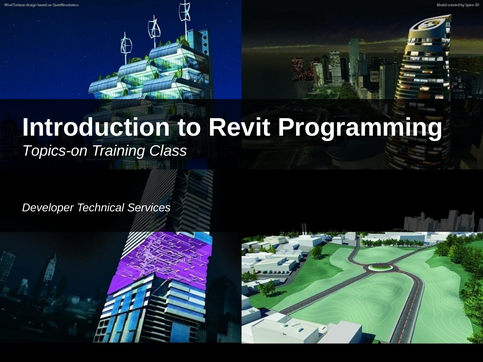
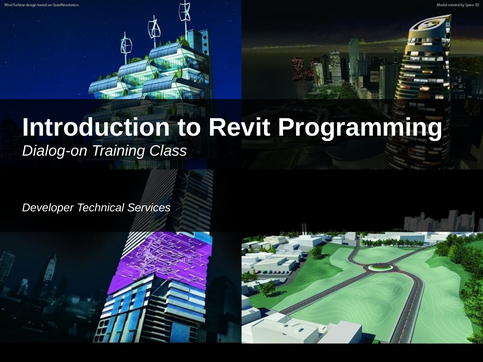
Topics-on: Topics-on -> Dialog-on (55, 151)
